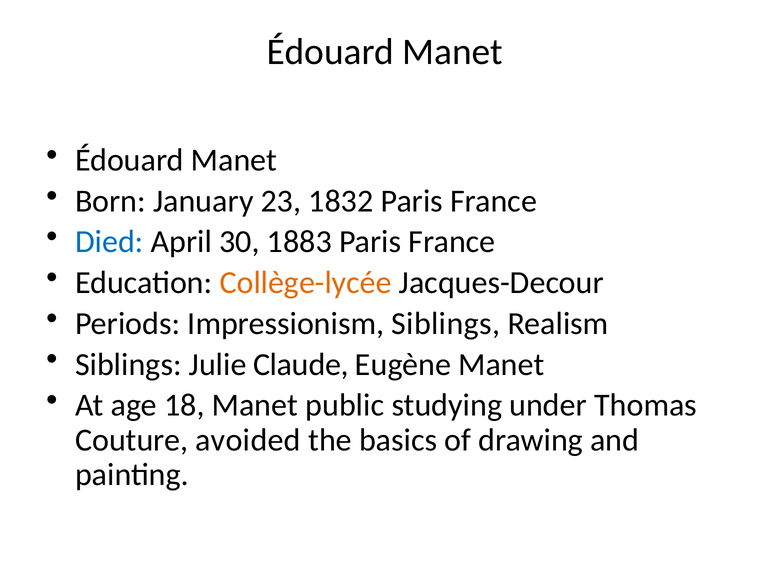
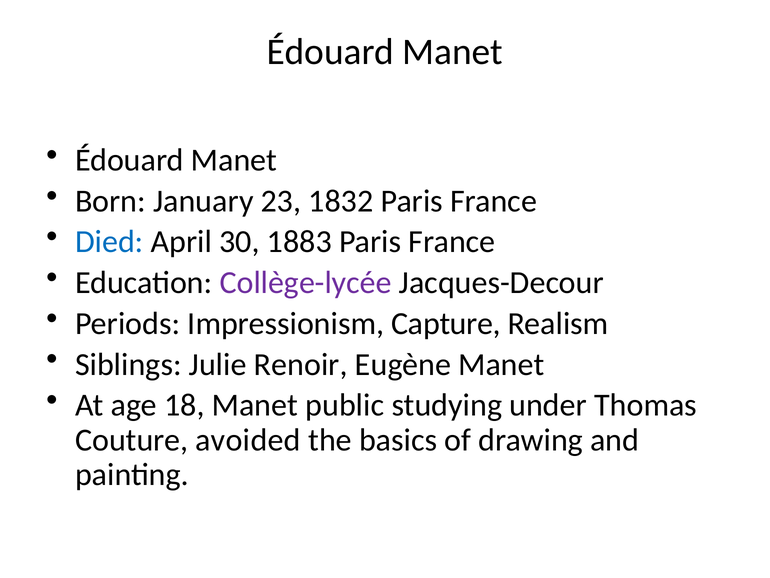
Collège-lycée colour: orange -> purple (306, 283)
Impressionism Siblings: Siblings -> Capture (446, 323)
Claude: Claude -> Renoir (301, 364)
